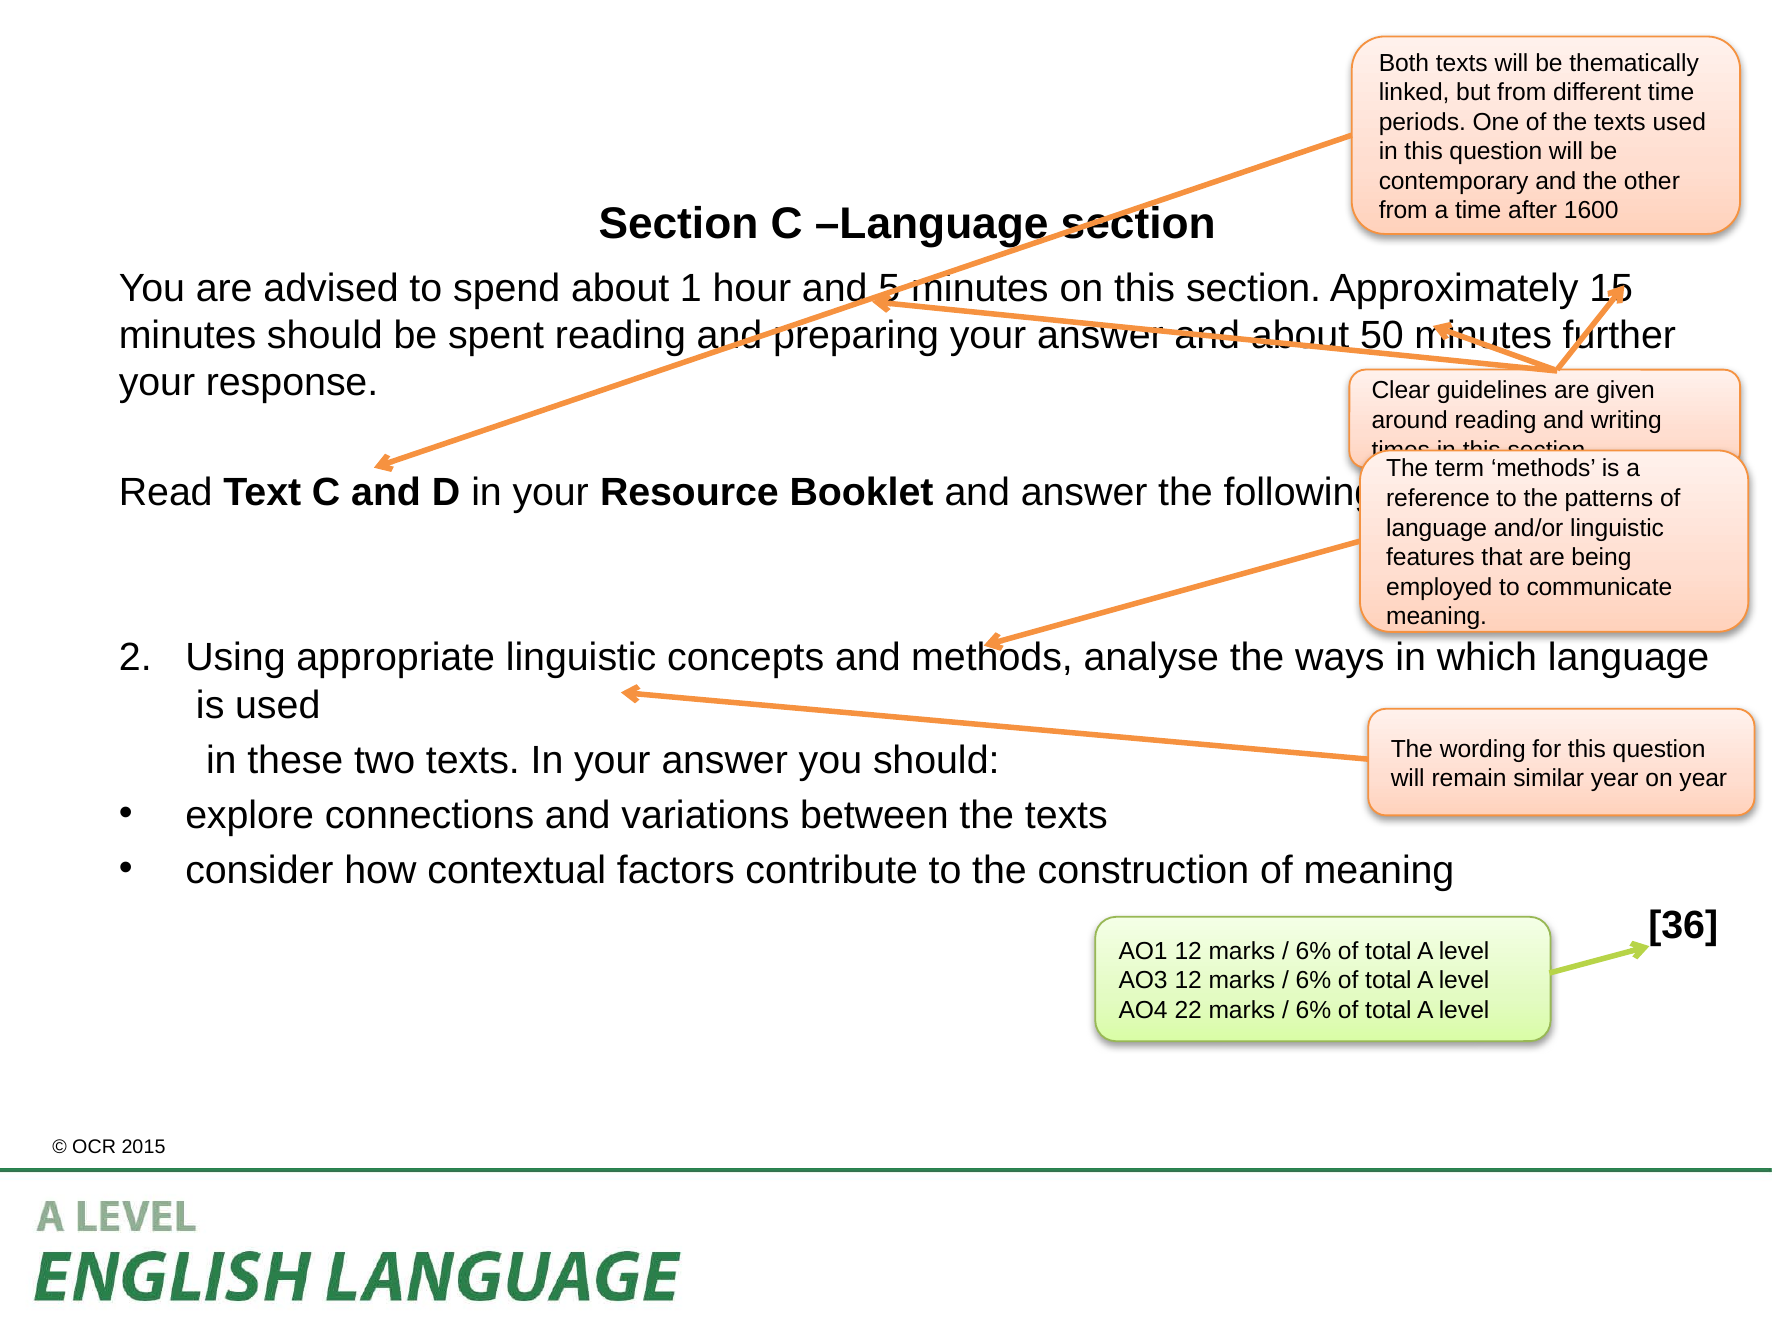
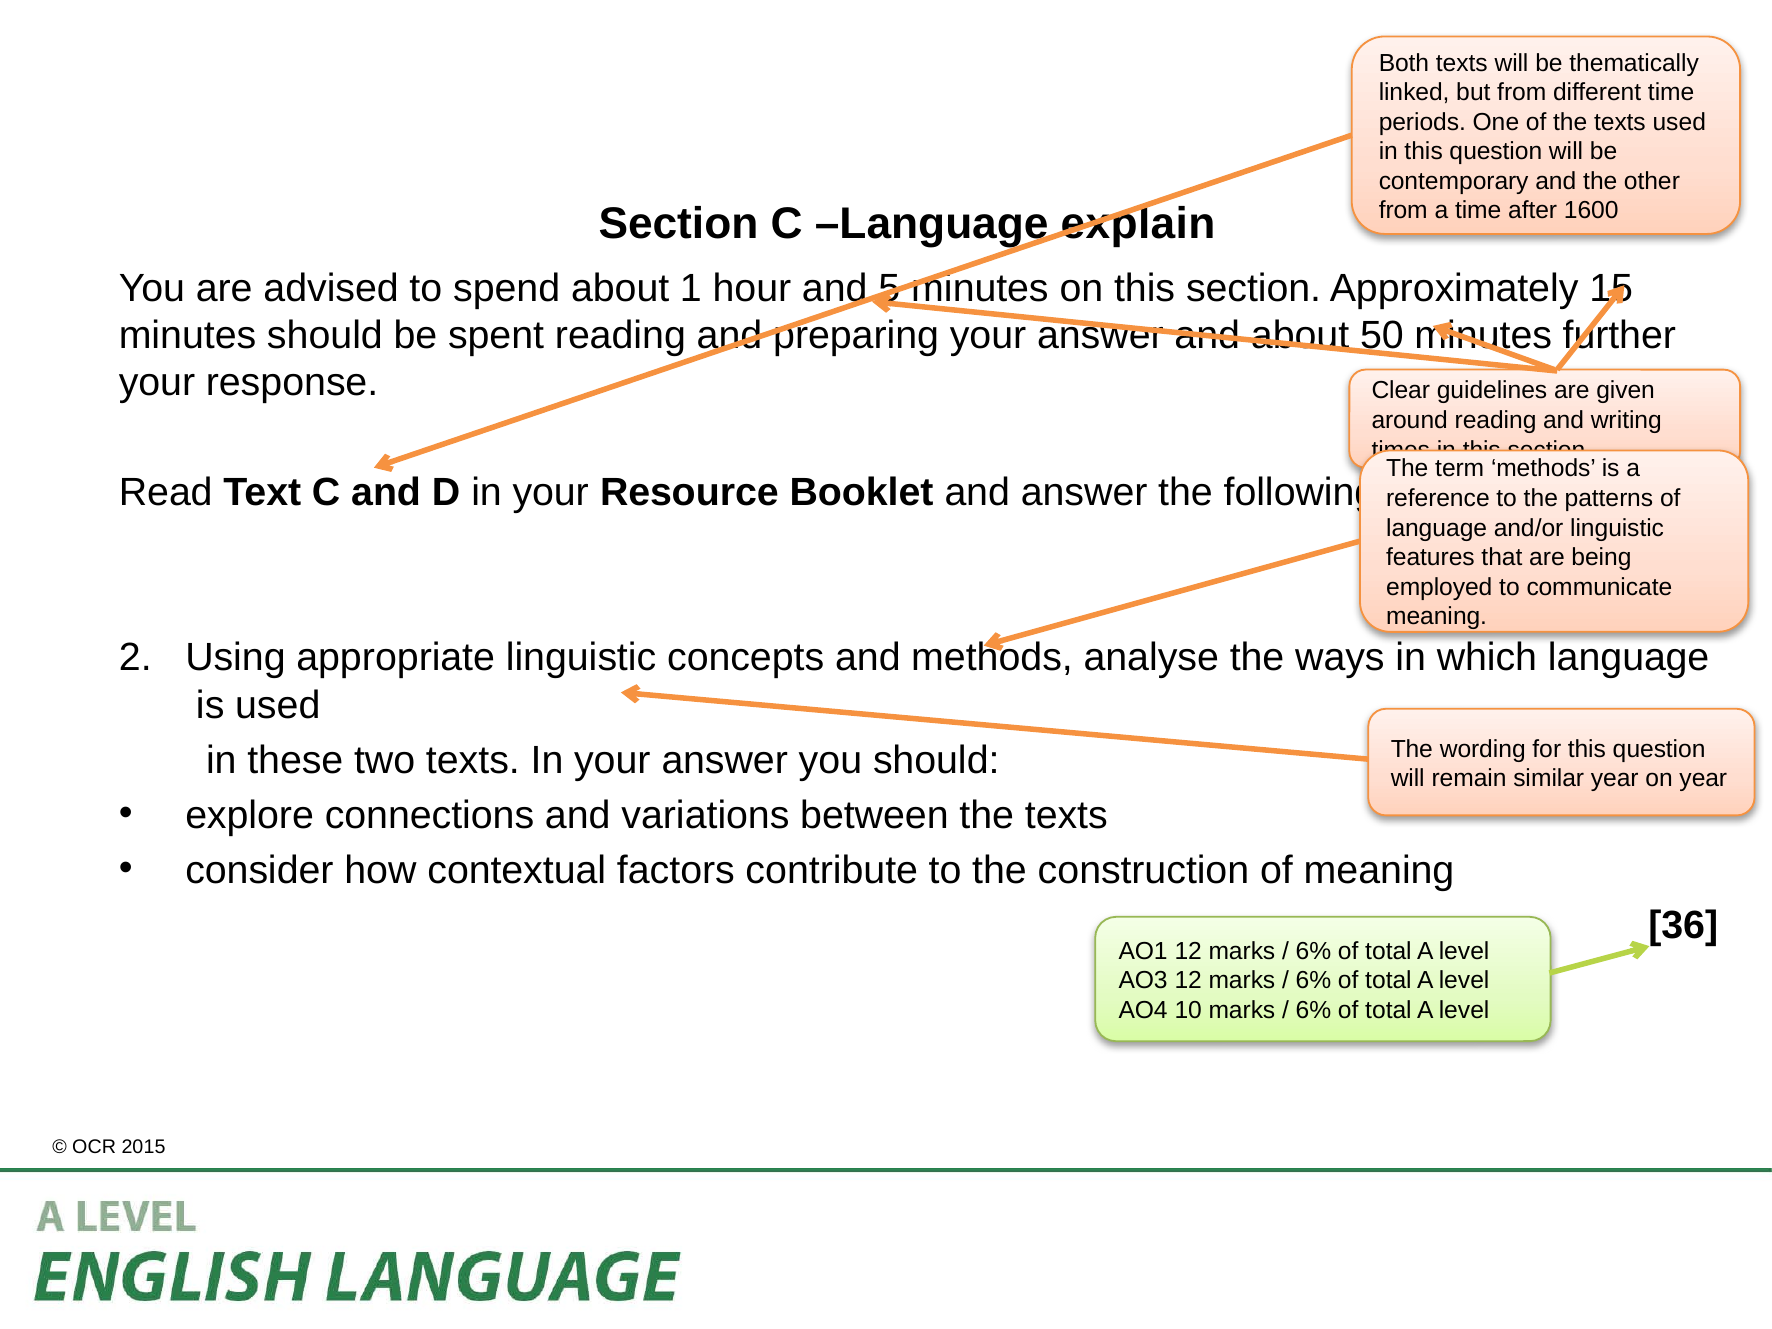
Language section: section -> explain (1138, 224)
22: 22 -> 10 (1188, 1010)
